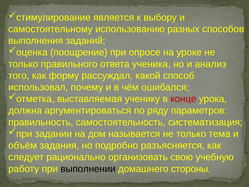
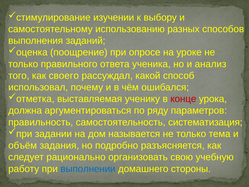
является: является -> изучении (114, 17)
форму: форму -> своего (64, 76)
выполнении colour: black -> blue (88, 169)
